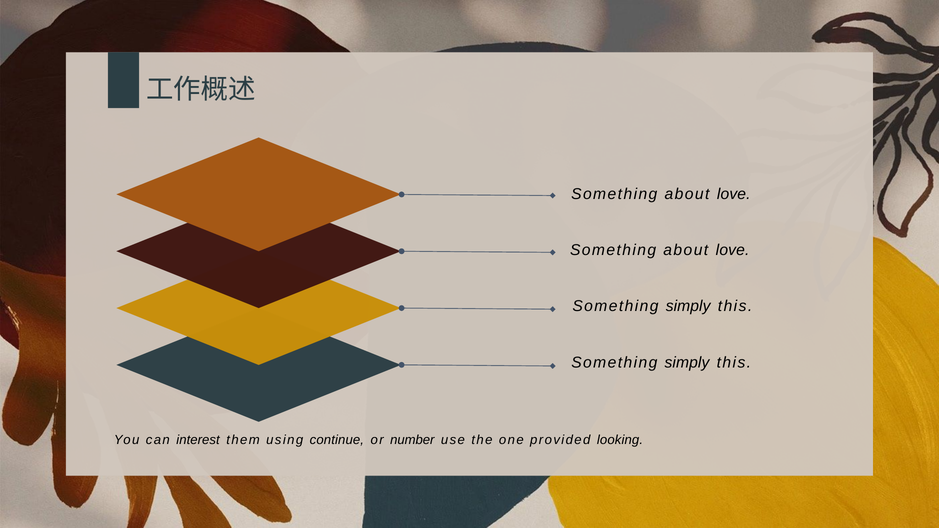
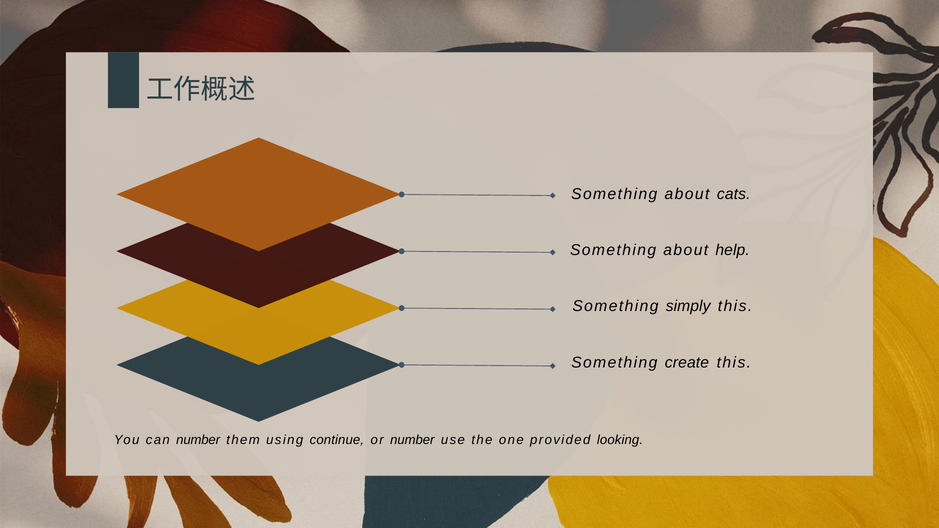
love: love -> cats (734, 194)
love: love -> help (733, 250)
simply: simply -> create (687, 363)
can interest: interest -> number (198, 440)
